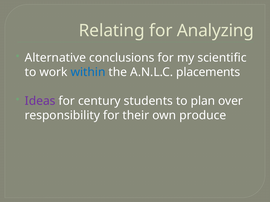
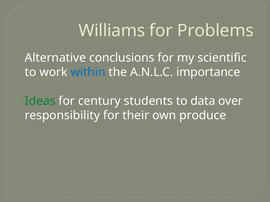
Relating: Relating -> Williams (112, 31)
Analyzing: Analyzing -> Problems (215, 31)
placements: placements -> importance (208, 72)
Ideas colour: purple -> green (40, 101)
plan: plan -> data (203, 101)
